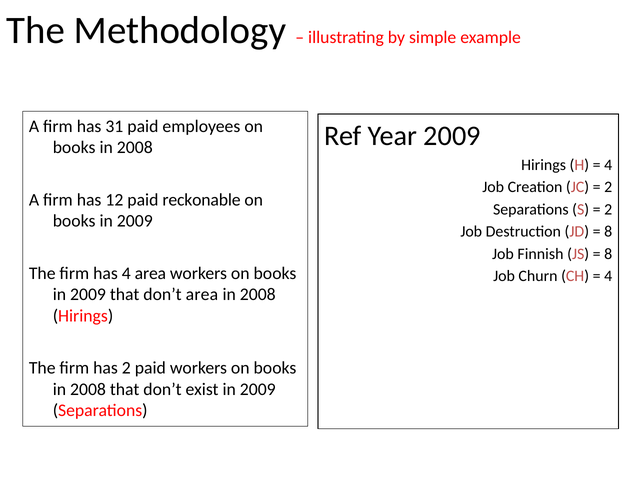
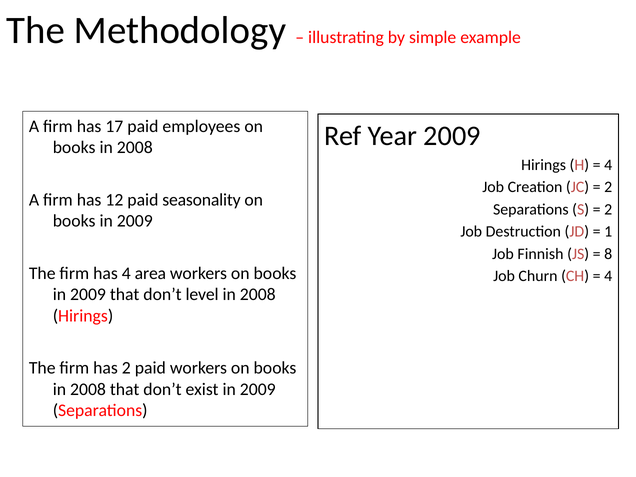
31: 31 -> 17 (114, 126)
reckonable: reckonable -> seasonality (202, 200)
8: 8 -> 1 (608, 232)
don’t area: area -> level (202, 295)
